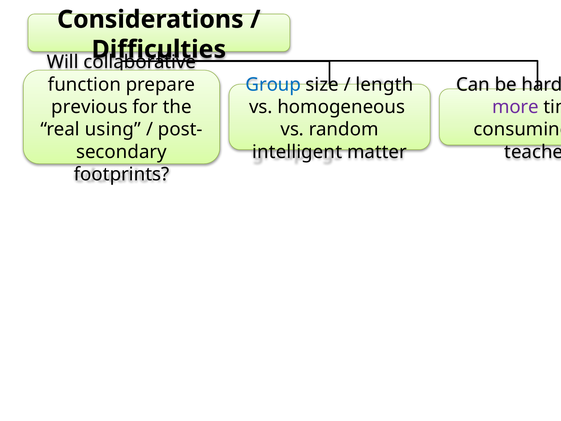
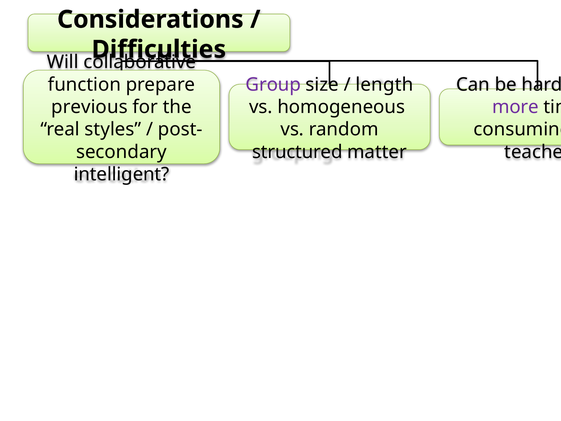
Group colour: blue -> purple (273, 85)
using: using -> styles (113, 129)
intelligent: intelligent -> structured (297, 152)
footprints: footprints -> intelligent (122, 174)
